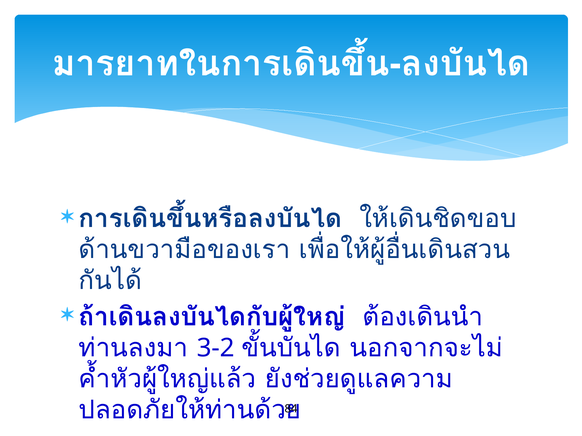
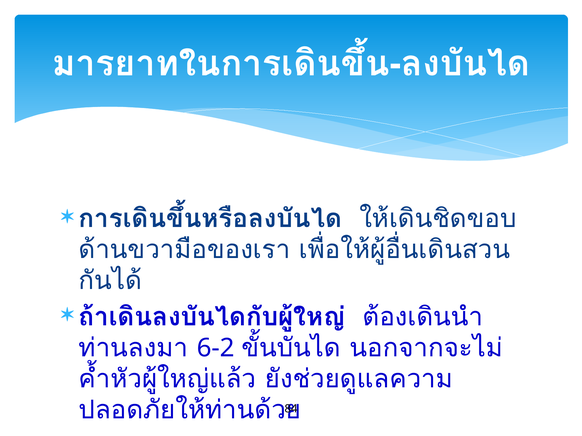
3-2: 3-2 -> 6-2 (216, 348)
